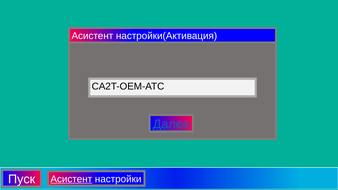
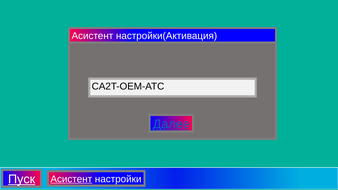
Пуск underline: none -> present (22, 179)
